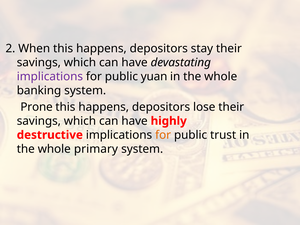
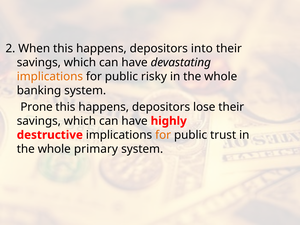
stay: stay -> into (202, 49)
implications colour: purple -> orange (50, 77)
yuan: yuan -> risky (154, 77)
